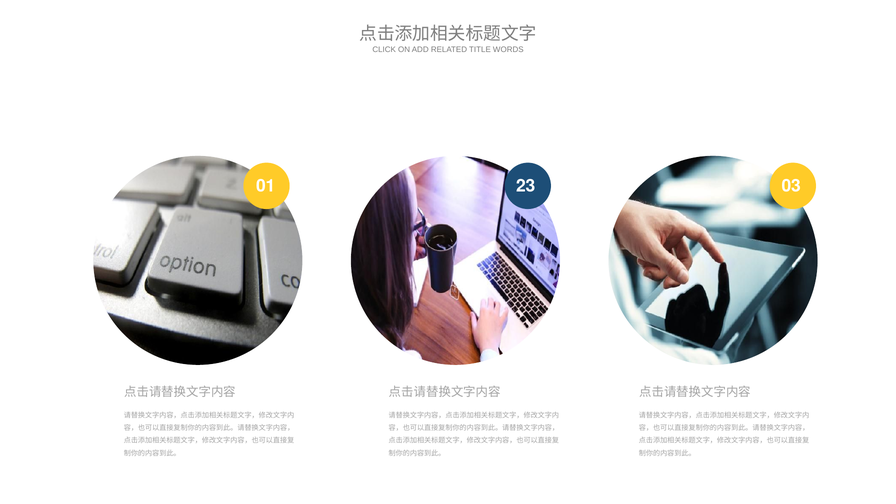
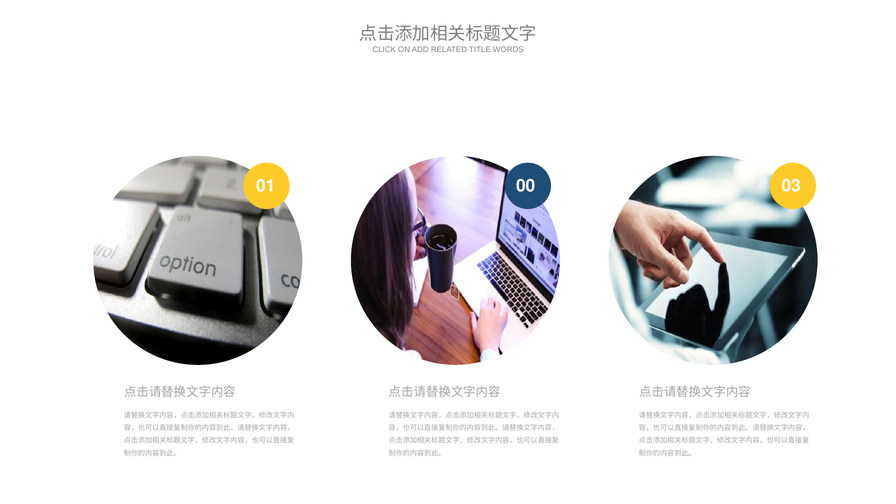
23: 23 -> 00 (526, 186)
